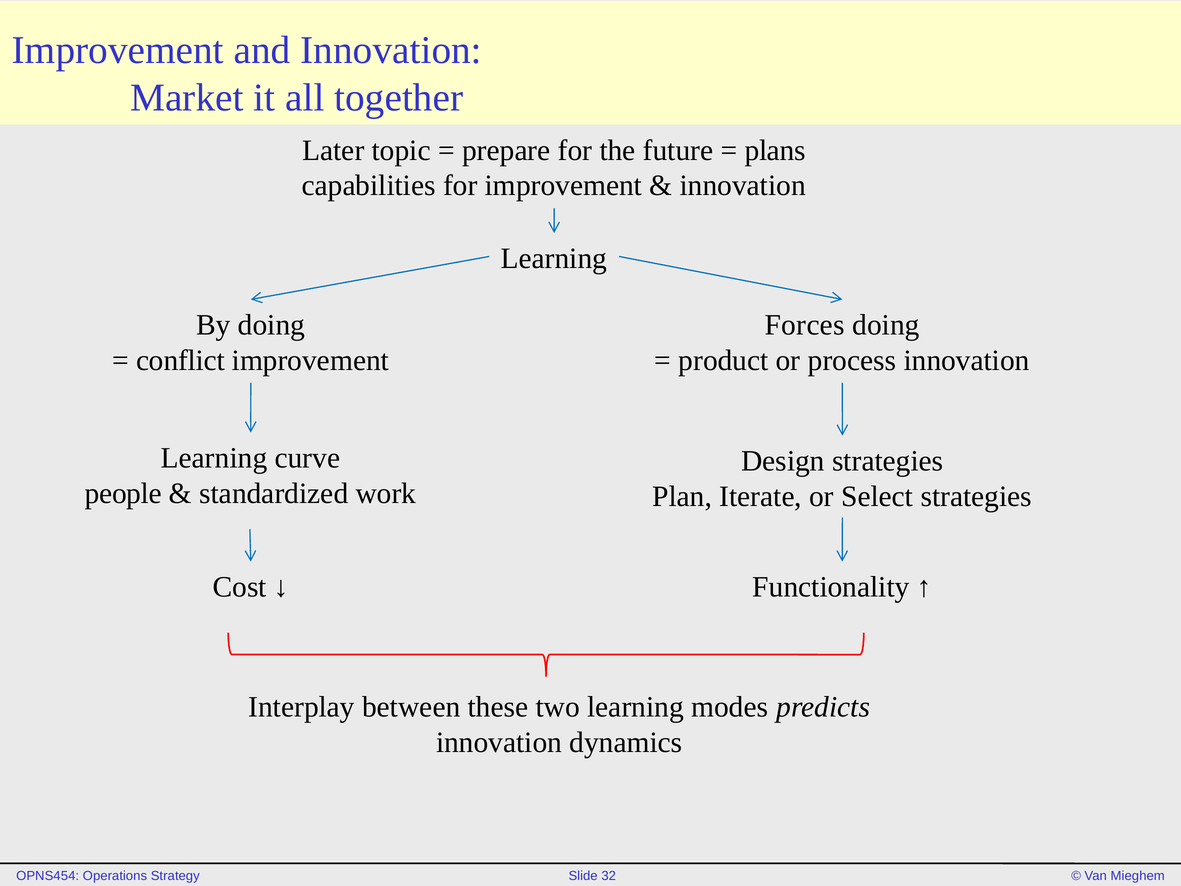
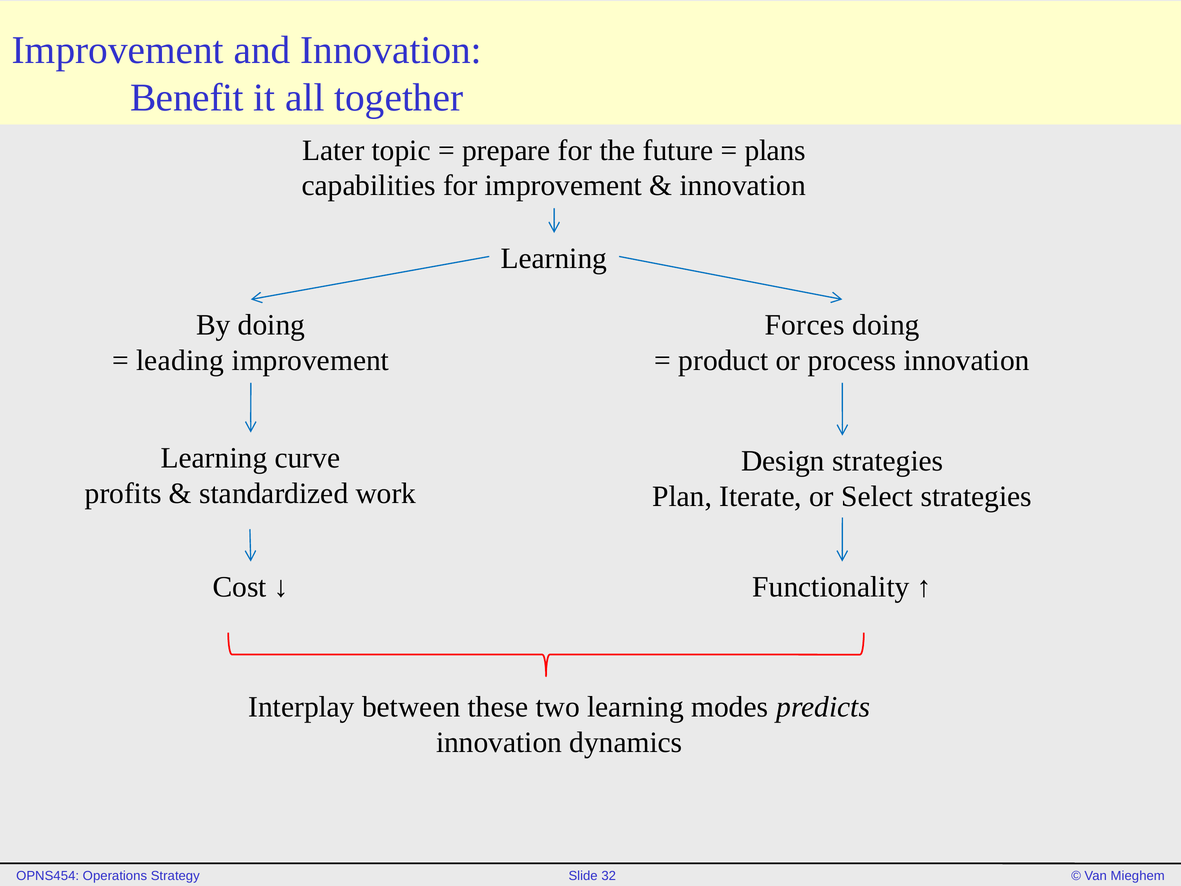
Market: Market -> Benefit (187, 98)
conflict: conflict -> leading (180, 360)
people: people -> profits (123, 493)
